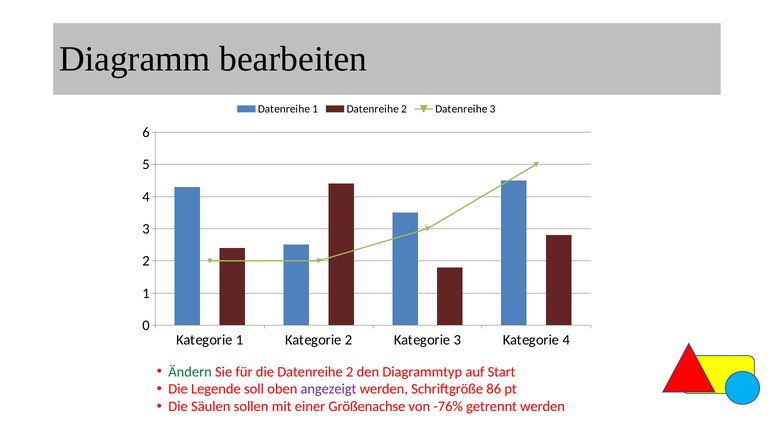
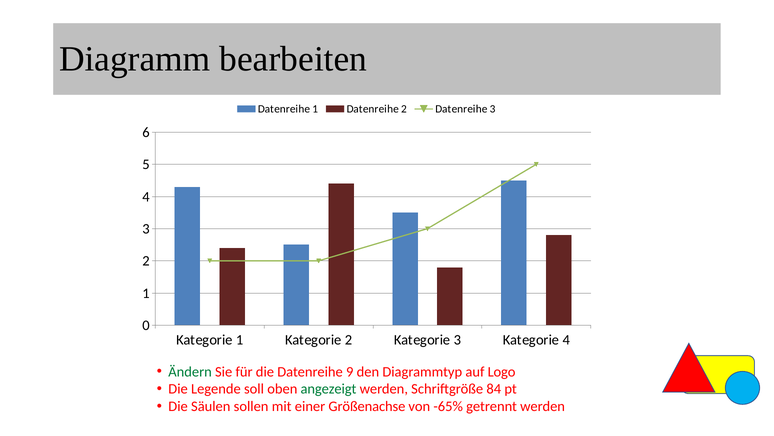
die Datenreihe 2: 2 -> 9 (350, 371)
Start: Start -> Logo (502, 371)
angezeigt colour: purple -> green (329, 389)
86: 86 -> 84 (494, 389)
-76%: -76% -> -65% (448, 406)
